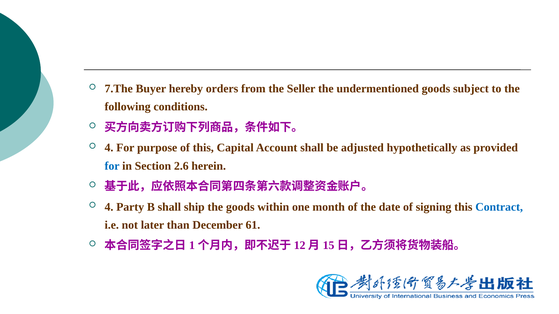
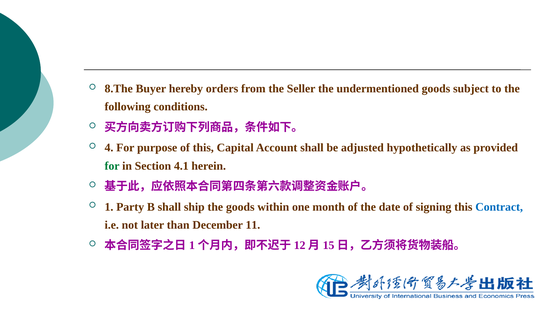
7.The: 7.The -> 8.The (119, 89)
for colour: blue -> green (112, 166)
2.6: 2.6 -> 4.1 (181, 166)
4: 4 -> 1 (109, 207)
61: 61 -> 11 (253, 225)
